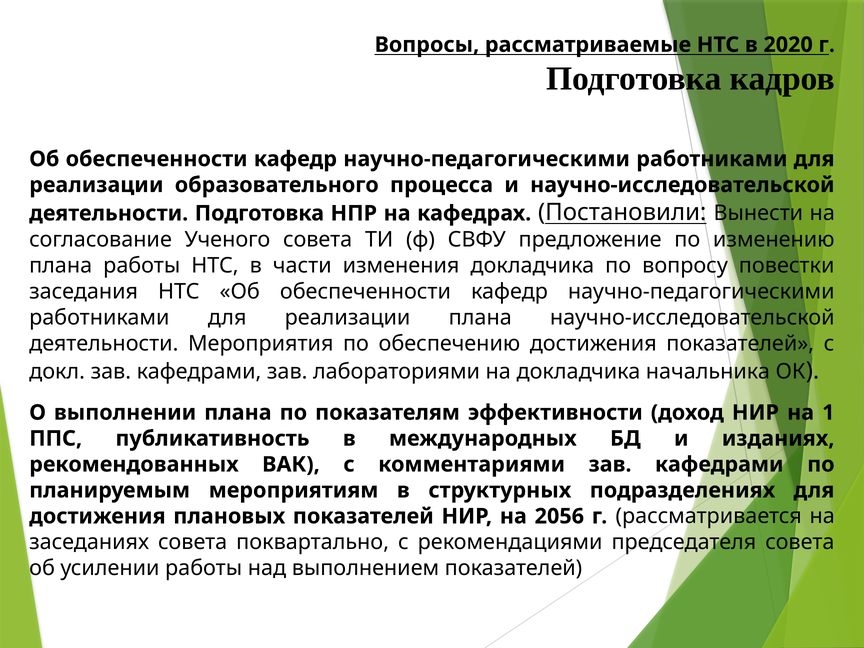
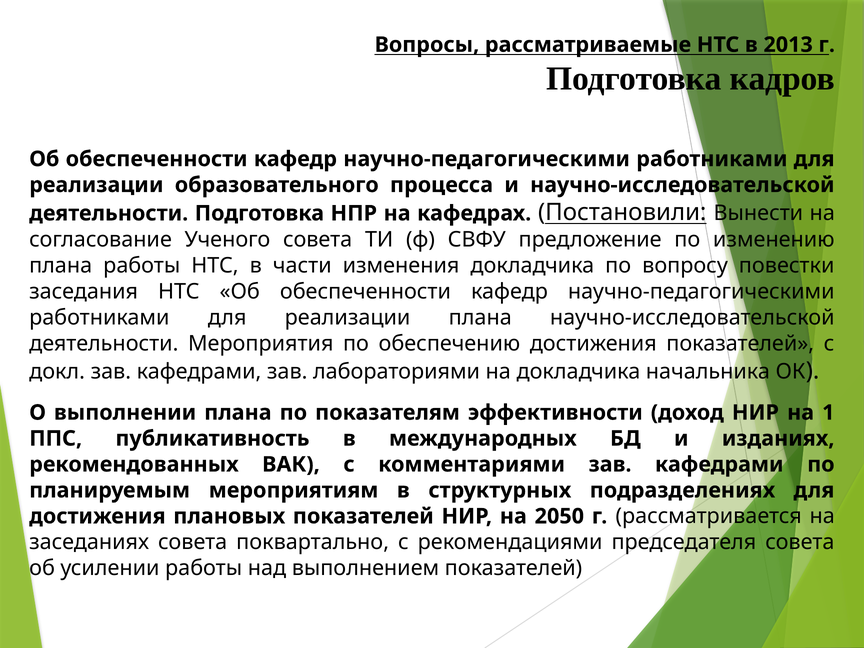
2020: 2020 -> 2013 (788, 45)
2056: 2056 -> 2050 (559, 516)
